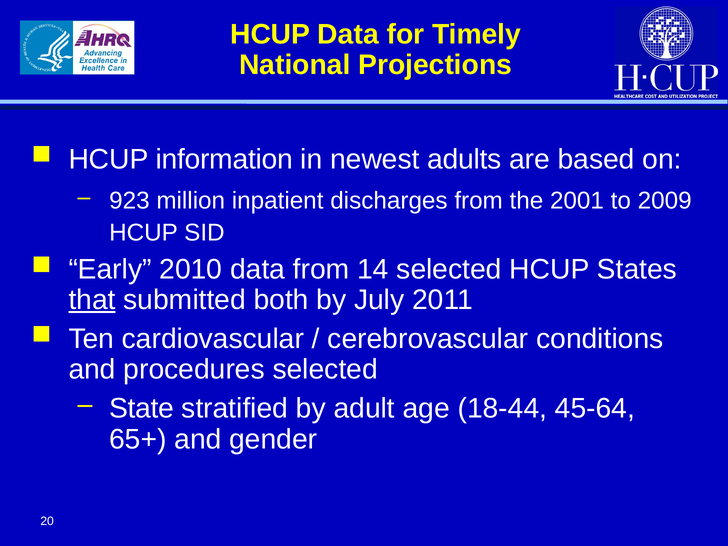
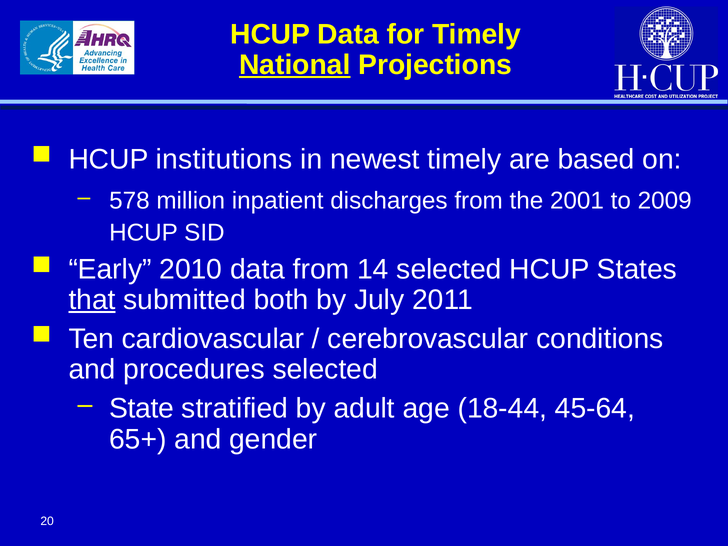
National underline: none -> present (295, 65)
information: information -> institutions (224, 159)
newest adults: adults -> timely (464, 159)
923: 923 -> 578 (129, 201)
